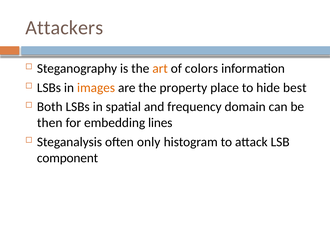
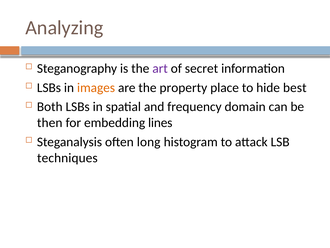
Attackers: Attackers -> Analyzing (64, 28)
art colour: orange -> purple (160, 68)
colors: colors -> secret (201, 68)
only: only -> long (149, 142)
component: component -> techniques (67, 158)
